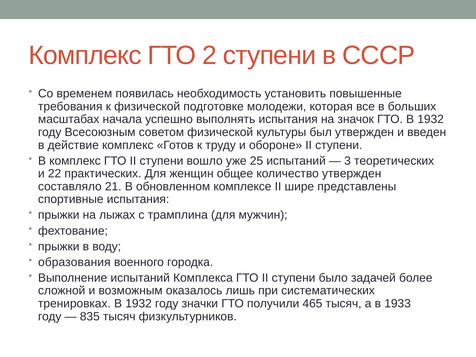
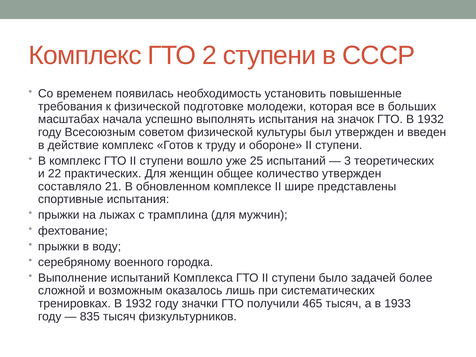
образования: образования -> серебряному (74, 262)
